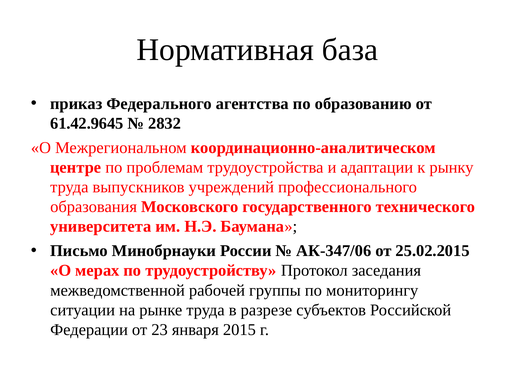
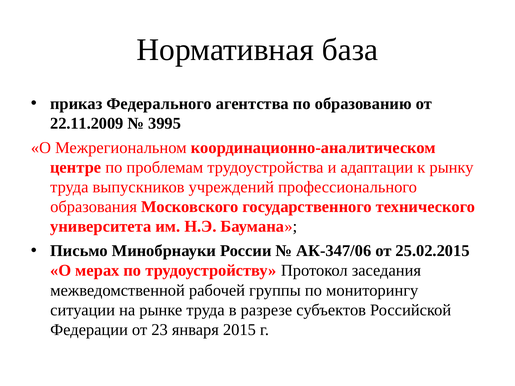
61.42.9645: 61.42.9645 -> 22.11.2009 (87, 123)
2832: 2832 -> 3995 (165, 123)
